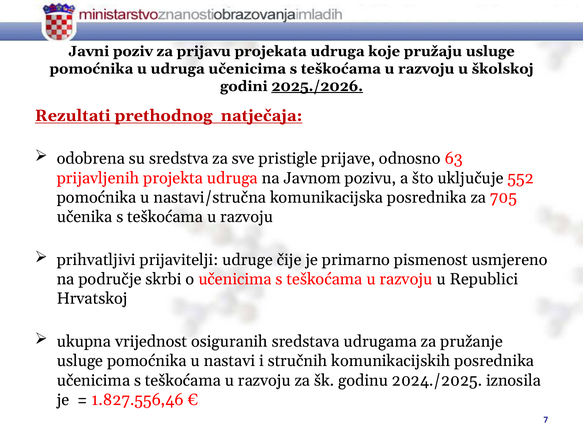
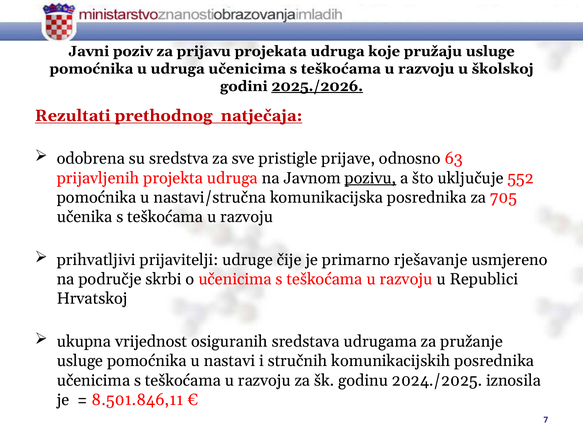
pozivu underline: none -> present (370, 178)
pismenost: pismenost -> rješavanje (431, 260)
1.827.556,46: 1.827.556,46 -> 8.501.846,11 (138, 400)
